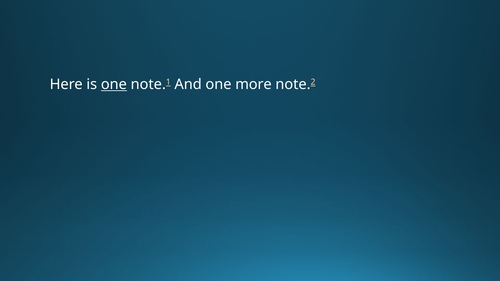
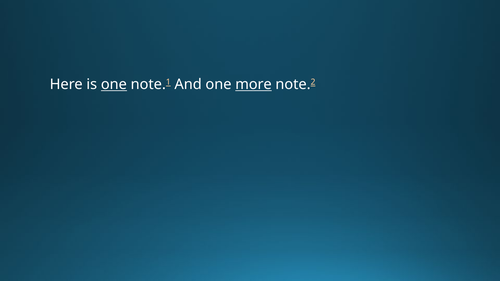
more underline: none -> present (254, 85)
